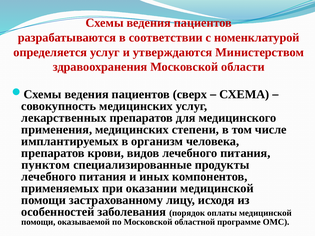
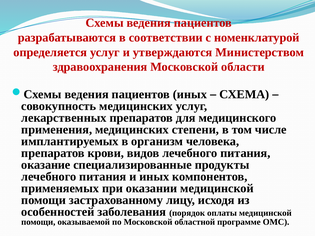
пациентов сверх: сверх -> иных (190, 94)
пунктом: пунктом -> оказание (46, 165)
